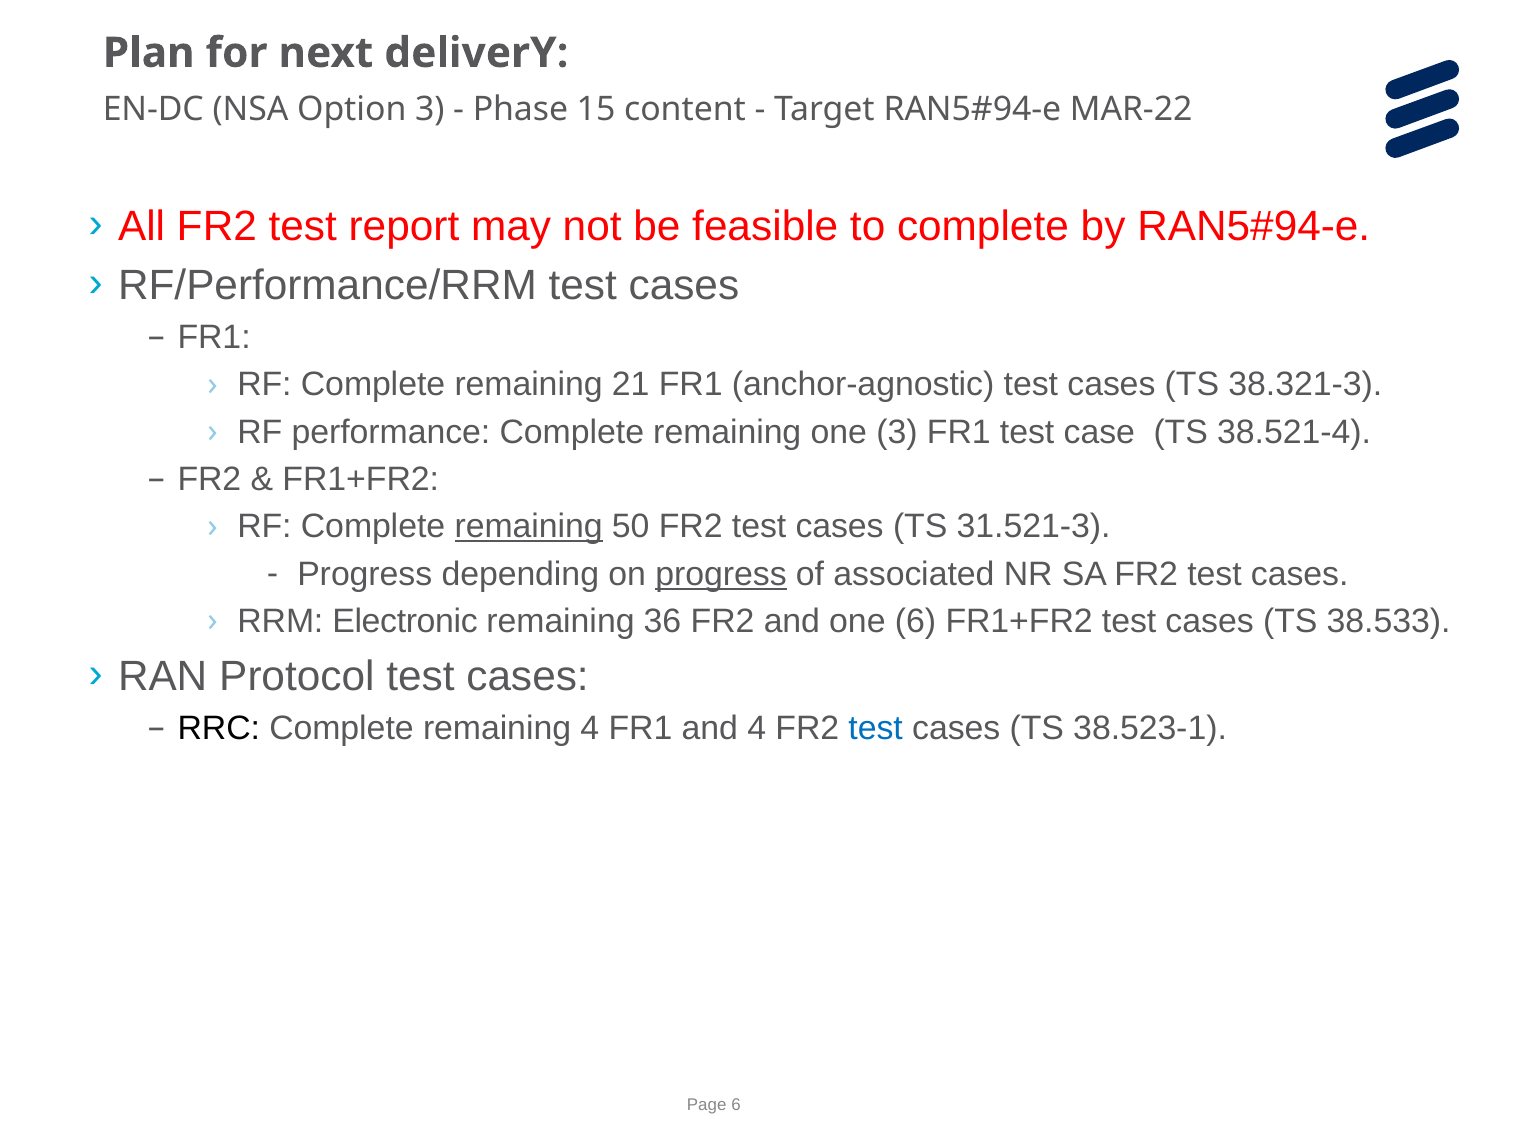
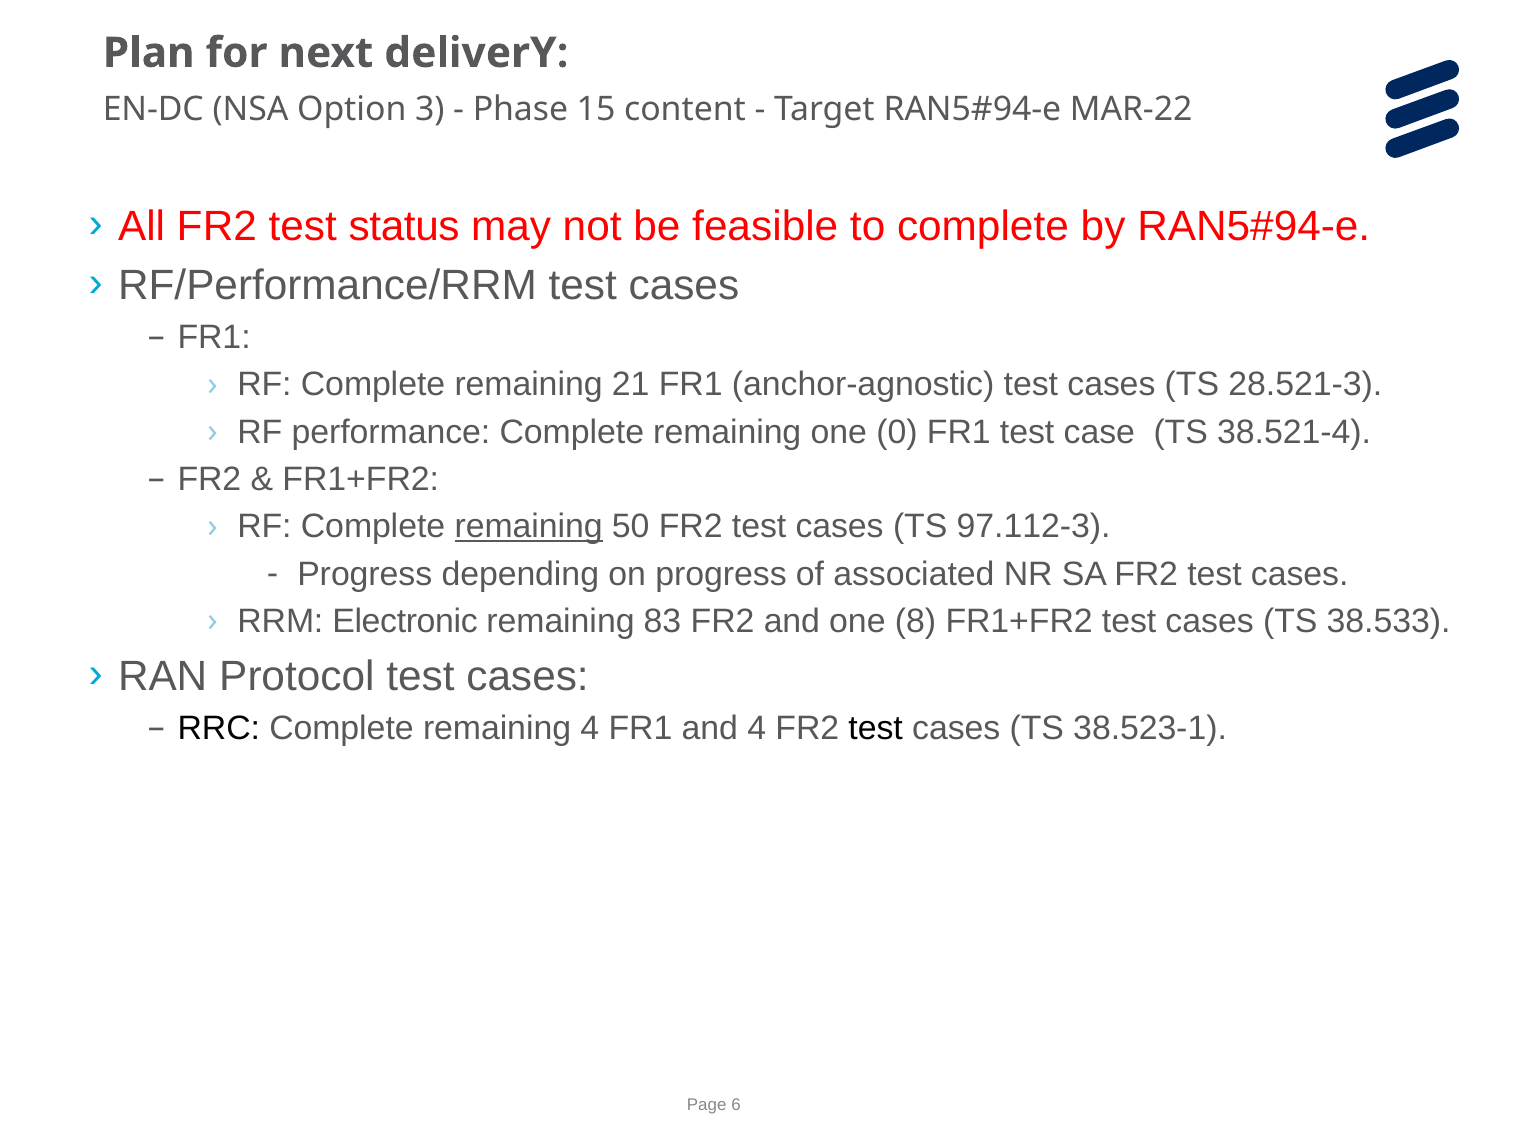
report: report -> status (404, 226)
38.321-3: 38.321-3 -> 28.521-3 (1305, 385)
one 3: 3 -> 0 (897, 432)
31.521-3: 31.521-3 -> 97.112-3 (1034, 527)
progress underline: present -> none (721, 574)
36: 36 -> 83 (662, 621)
one 6: 6 -> 8 (915, 621)
test colour: blue -> black (876, 728)
